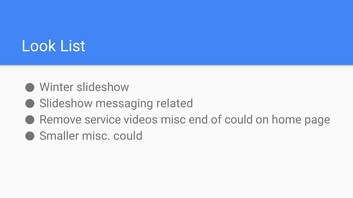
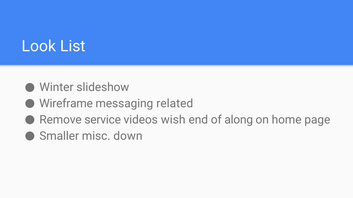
Slideshow: Slideshow -> Wireframe (66, 104)
videos misc: misc -> wish (173, 120)
of could: could -> along (239, 120)
misc could: could -> down (128, 136)
